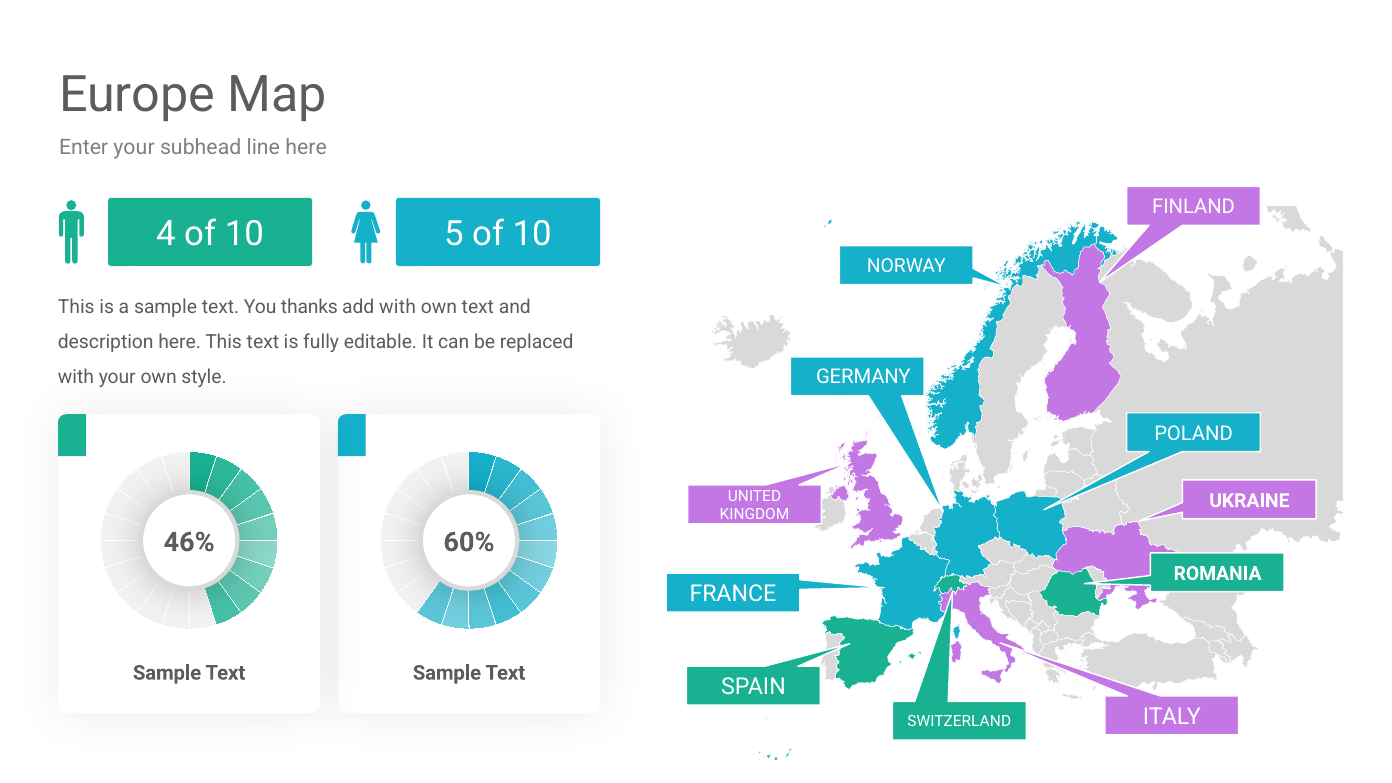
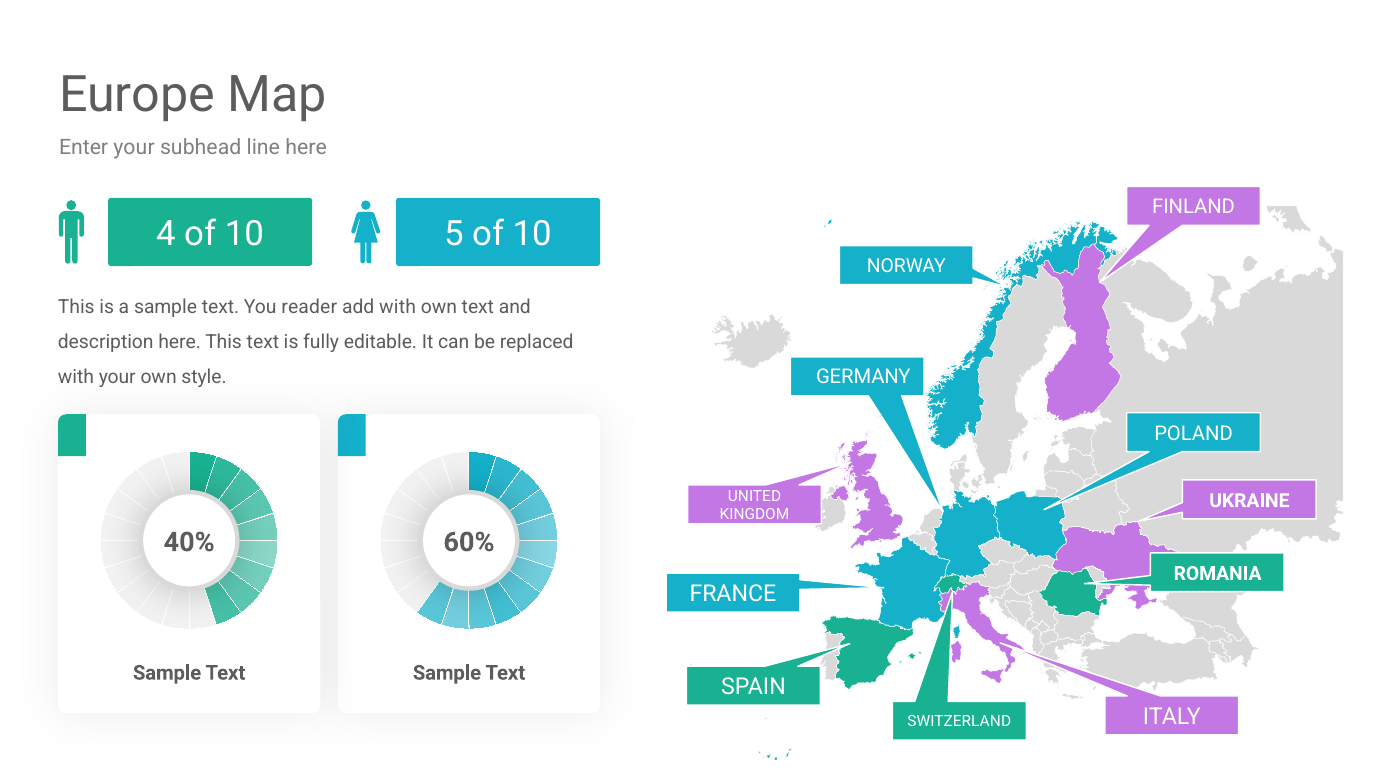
thanks: thanks -> reader (309, 307)
46%: 46% -> 40% (189, 542)
